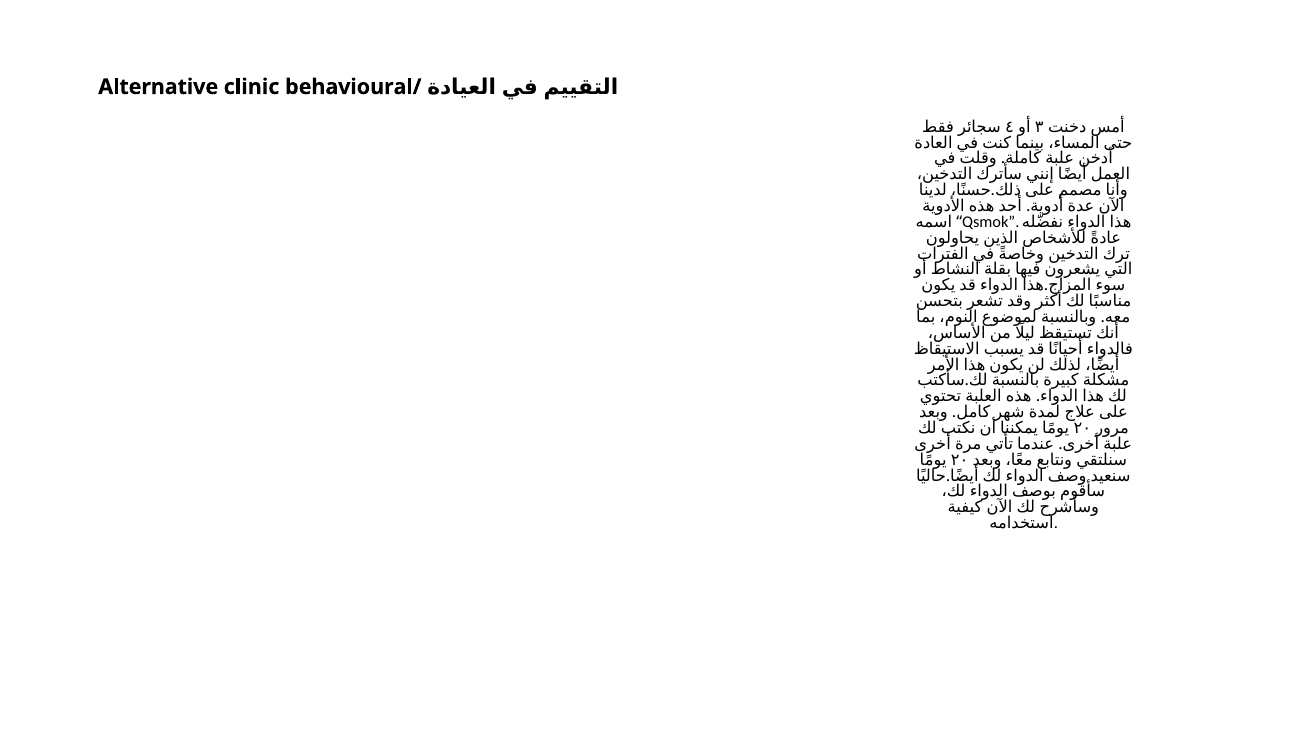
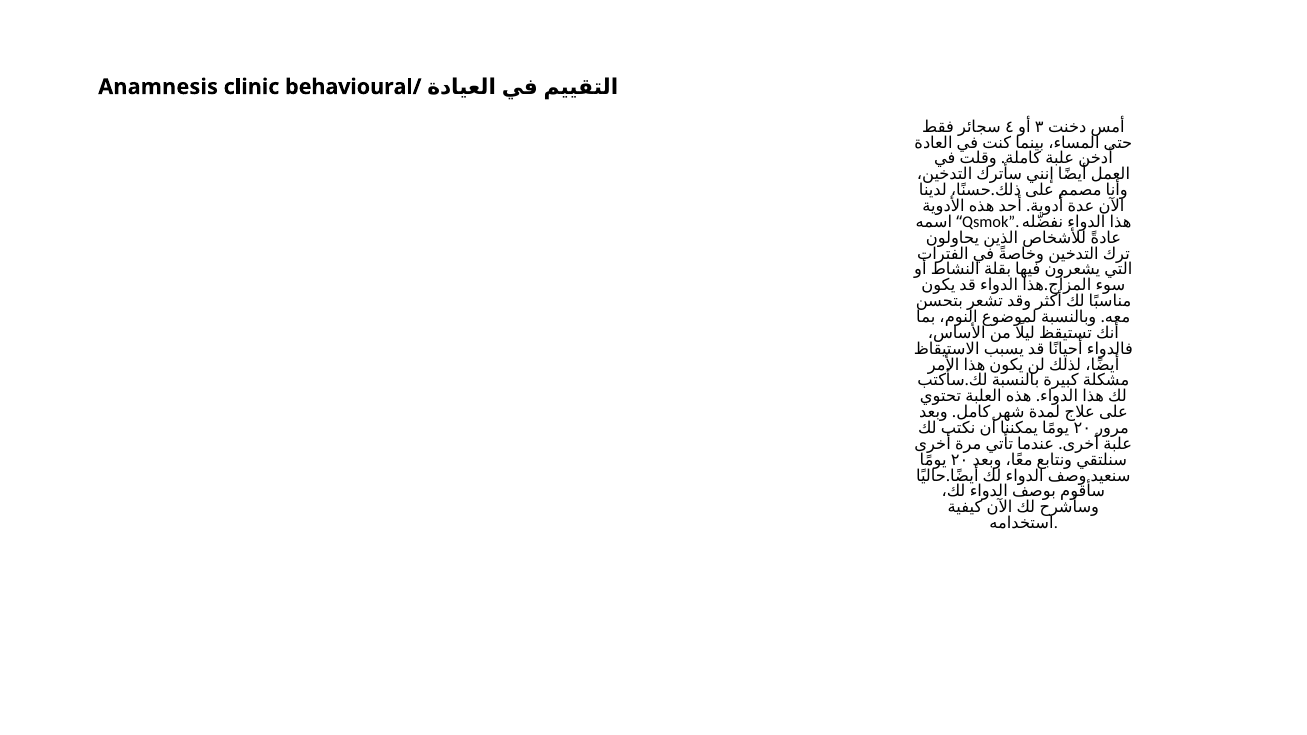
Alternative: Alternative -> Anamnesis (158, 87)
